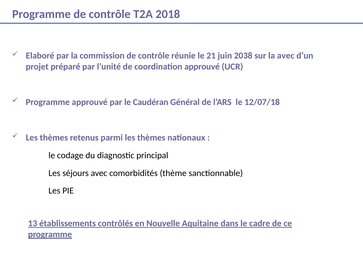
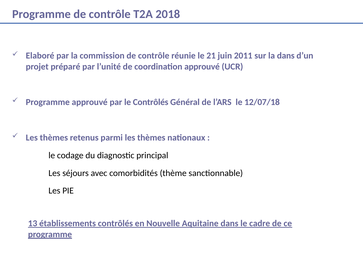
2038: 2038 -> 2011 (243, 56)
la avec: avec -> dans (286, 56)
le Caudéran: Caudéran -> Contrôlés (151, 102)
